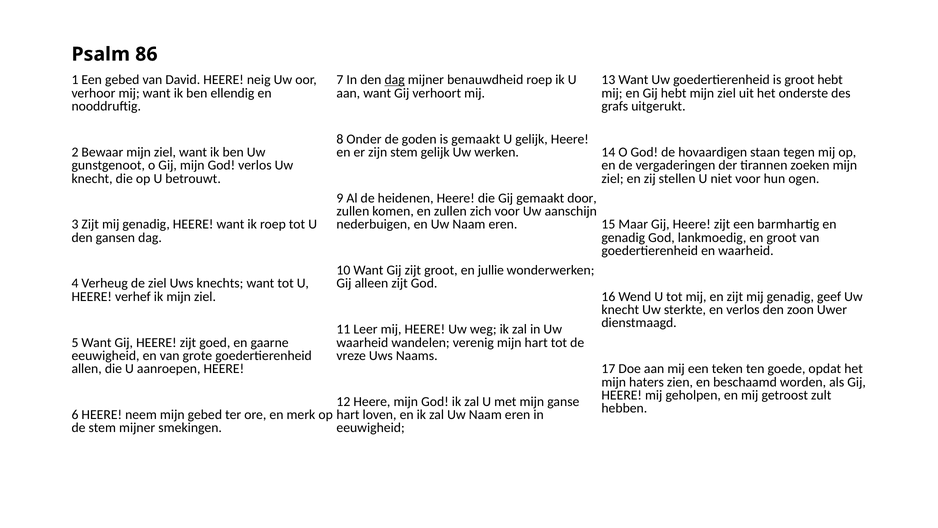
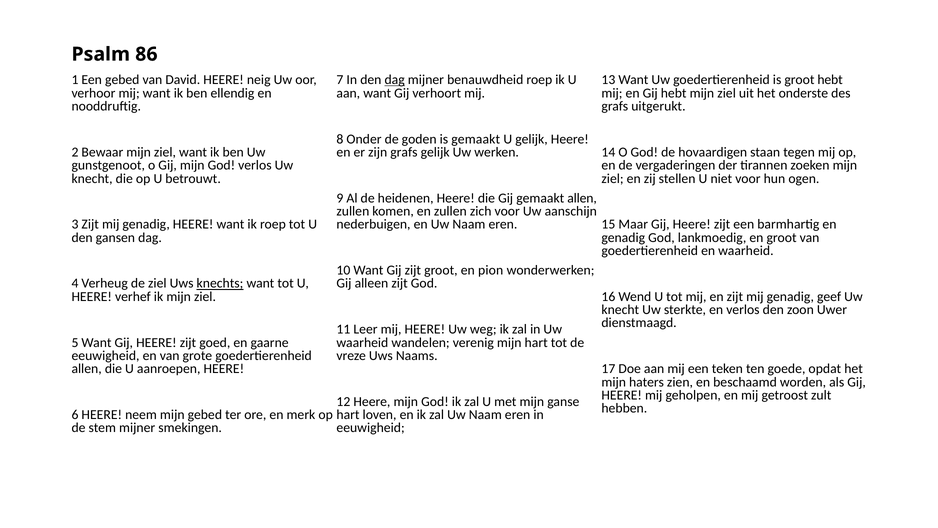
zijn stem: stem -> grafs (404, 152)
gemaakt door: door -> allen (582, 198)
jullie: jullie -> pion (491, 270)
knechts underline: none -> present (220, 283)
